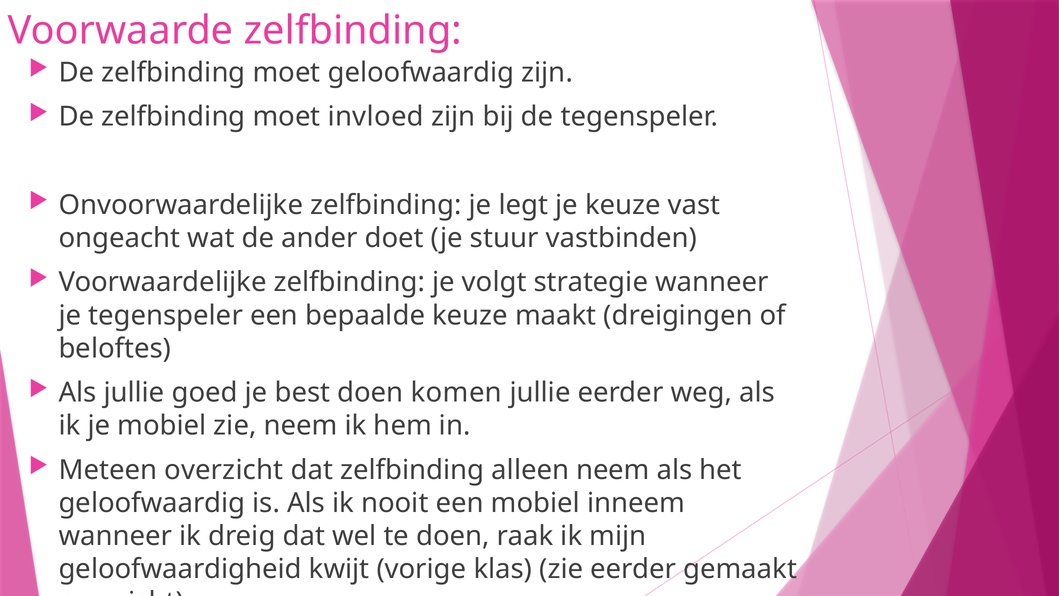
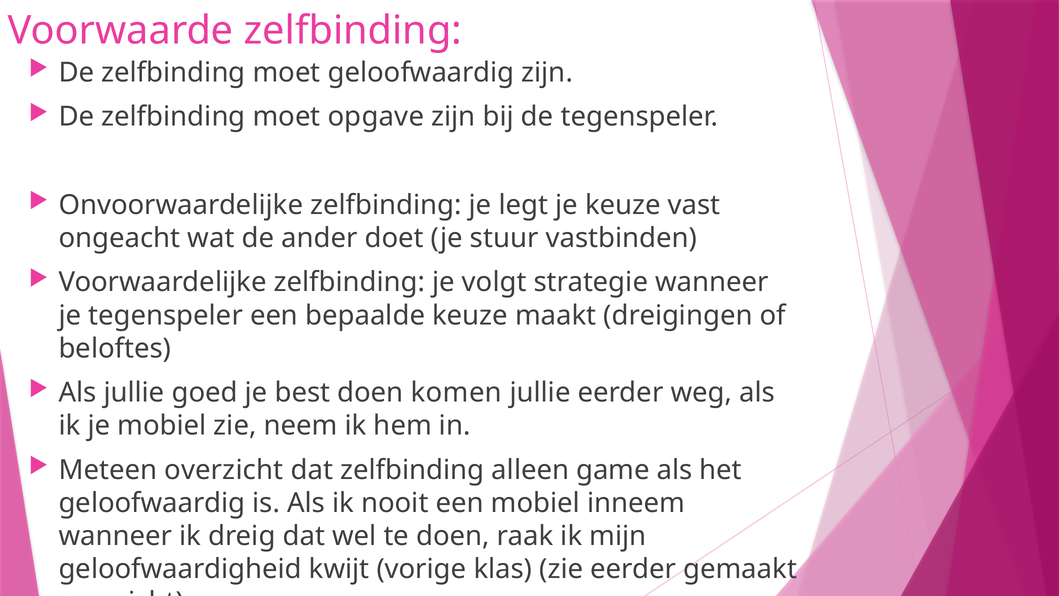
invloed: invloed -> opgave (376, 117)
alleen neem: neem -> game (613, 470)
